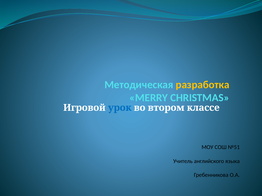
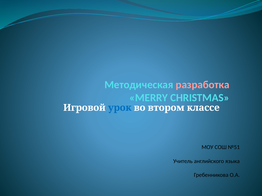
разработка colour: yellow -> pink (203, 85)
